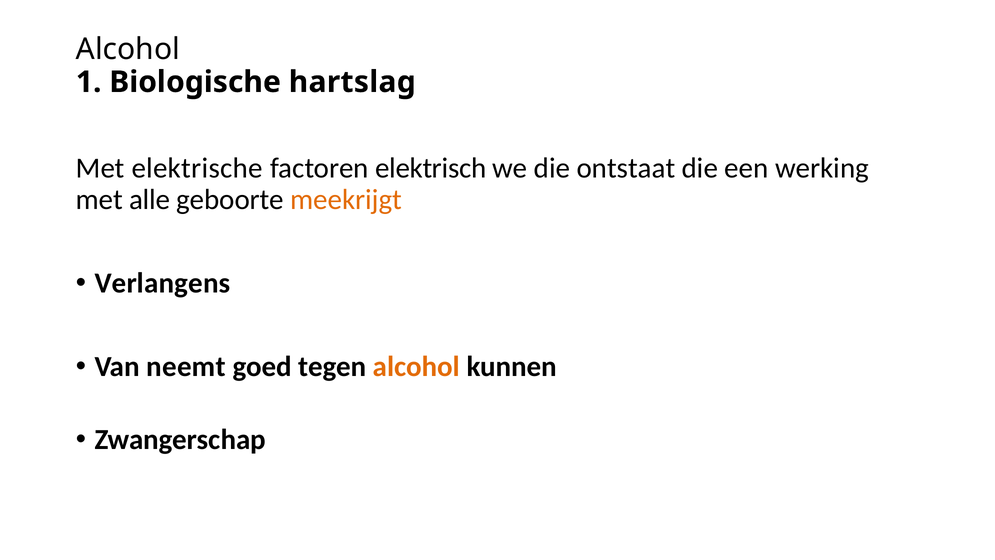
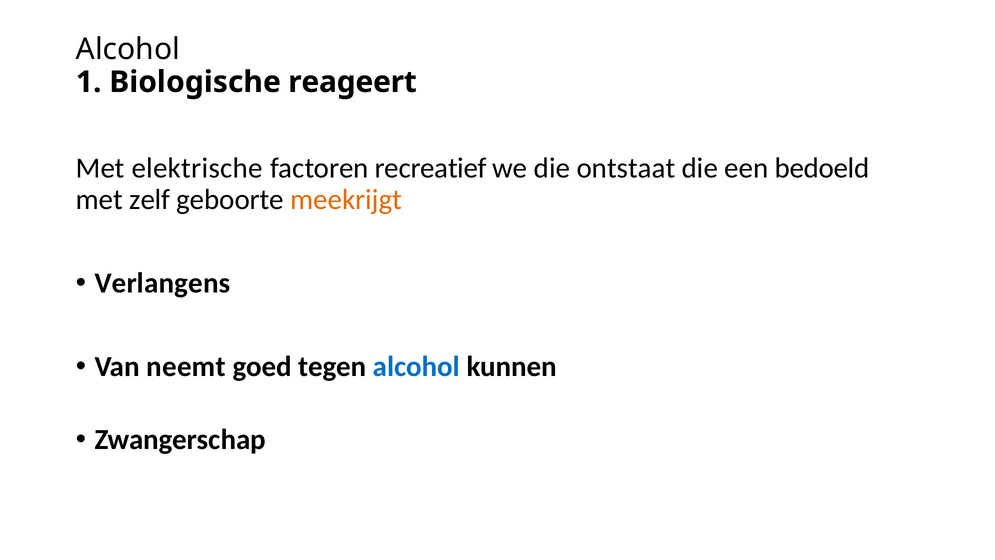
hartslag: hartslag -> reageert (353, 82)
elektrisch: elektrisch -> recreatief (431, 168)
werking: werking -> bedoeld (822, 168)
alle: alle -> zelf (150, 200)
alcohol colour: orange -> blue (416, 366)
